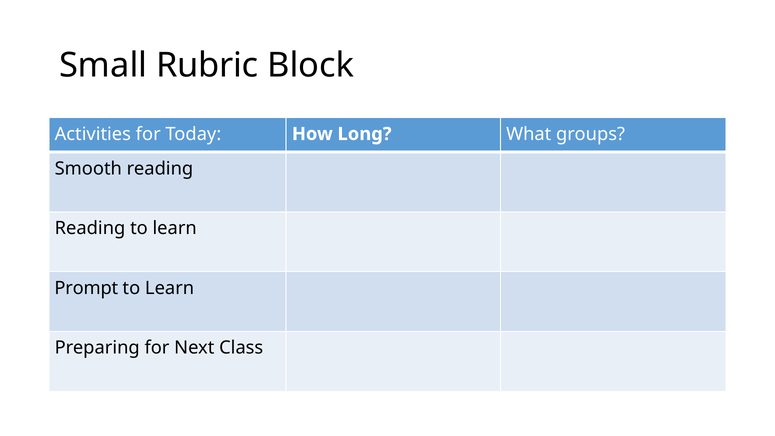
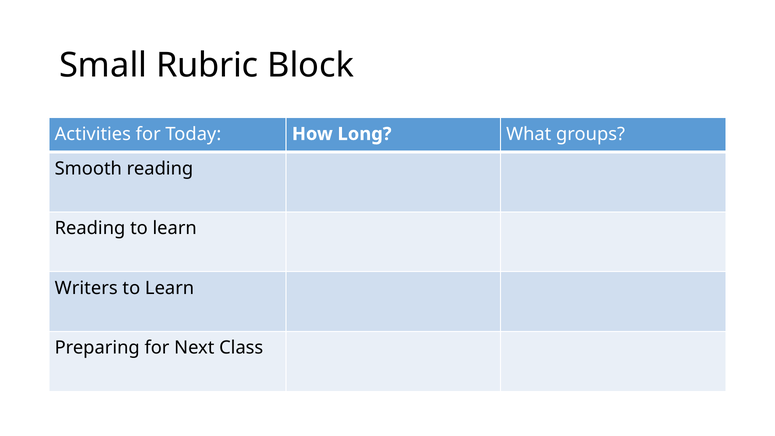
Prompt: Prompt -> Writers (86, 288)
